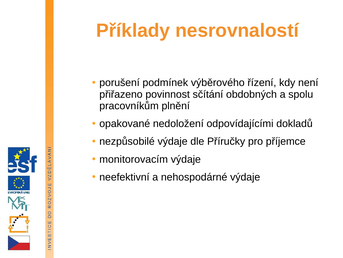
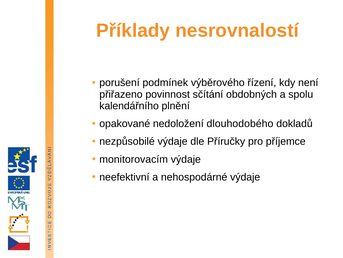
pracovníkům: pracovníkům -> kalendářního (129, 106)
odpovídajícími: odpovídajícími -> dlouhodobého (240, 123)
